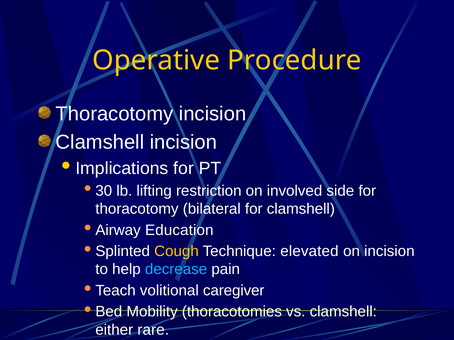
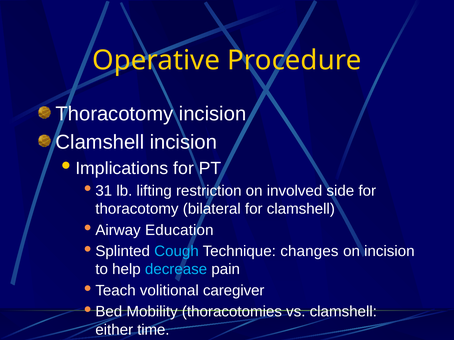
30: 30 -> 31 (104, 191)
Cough colour: yellow -> light blue (176, 252)
elevated: elevated -> changes (309, 252)
rare: rare -> time (153, 330)
